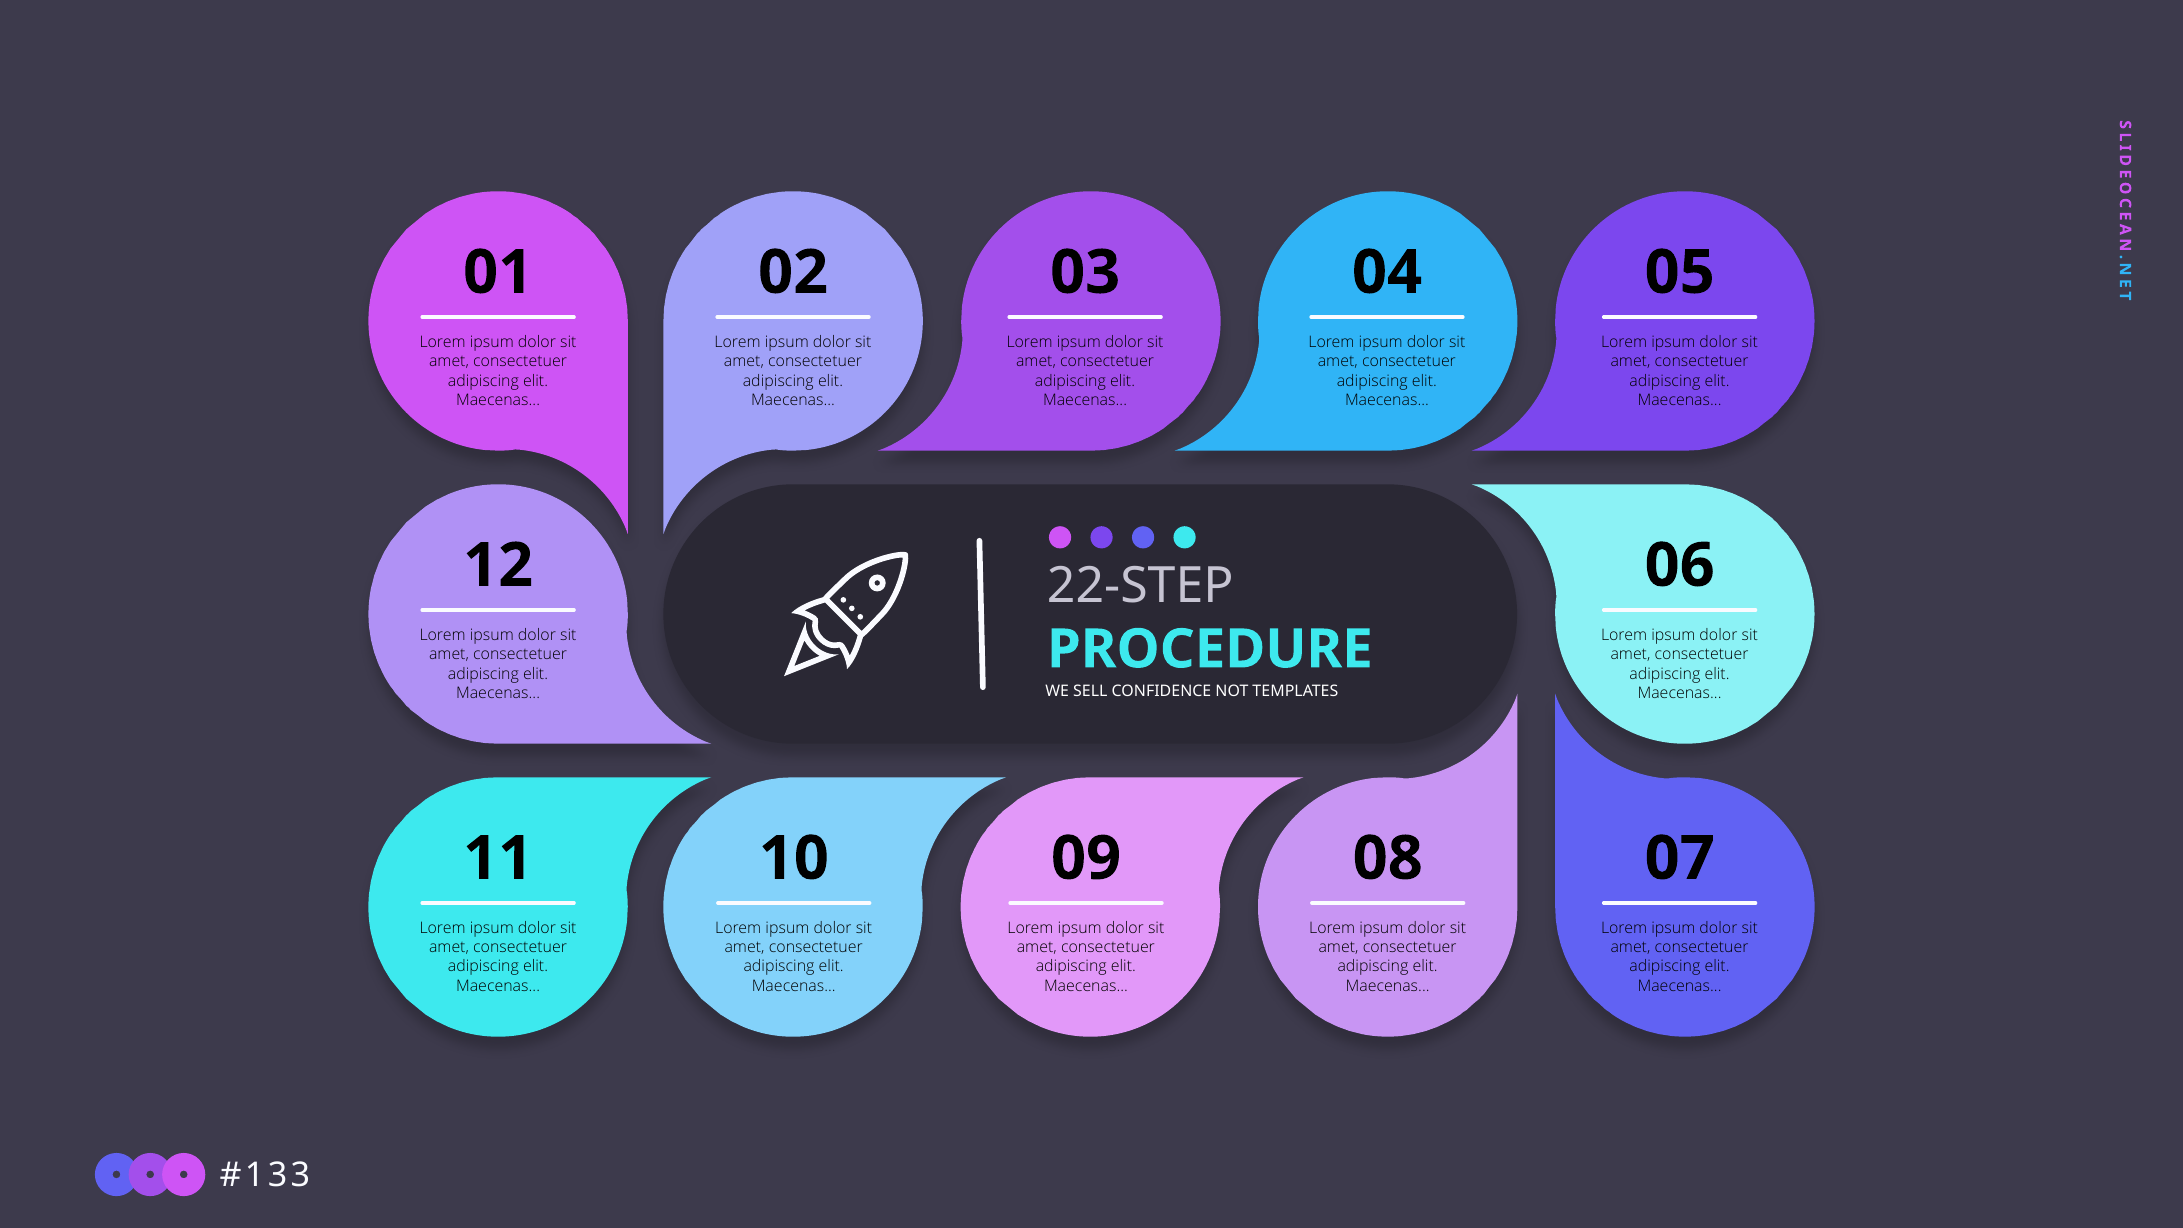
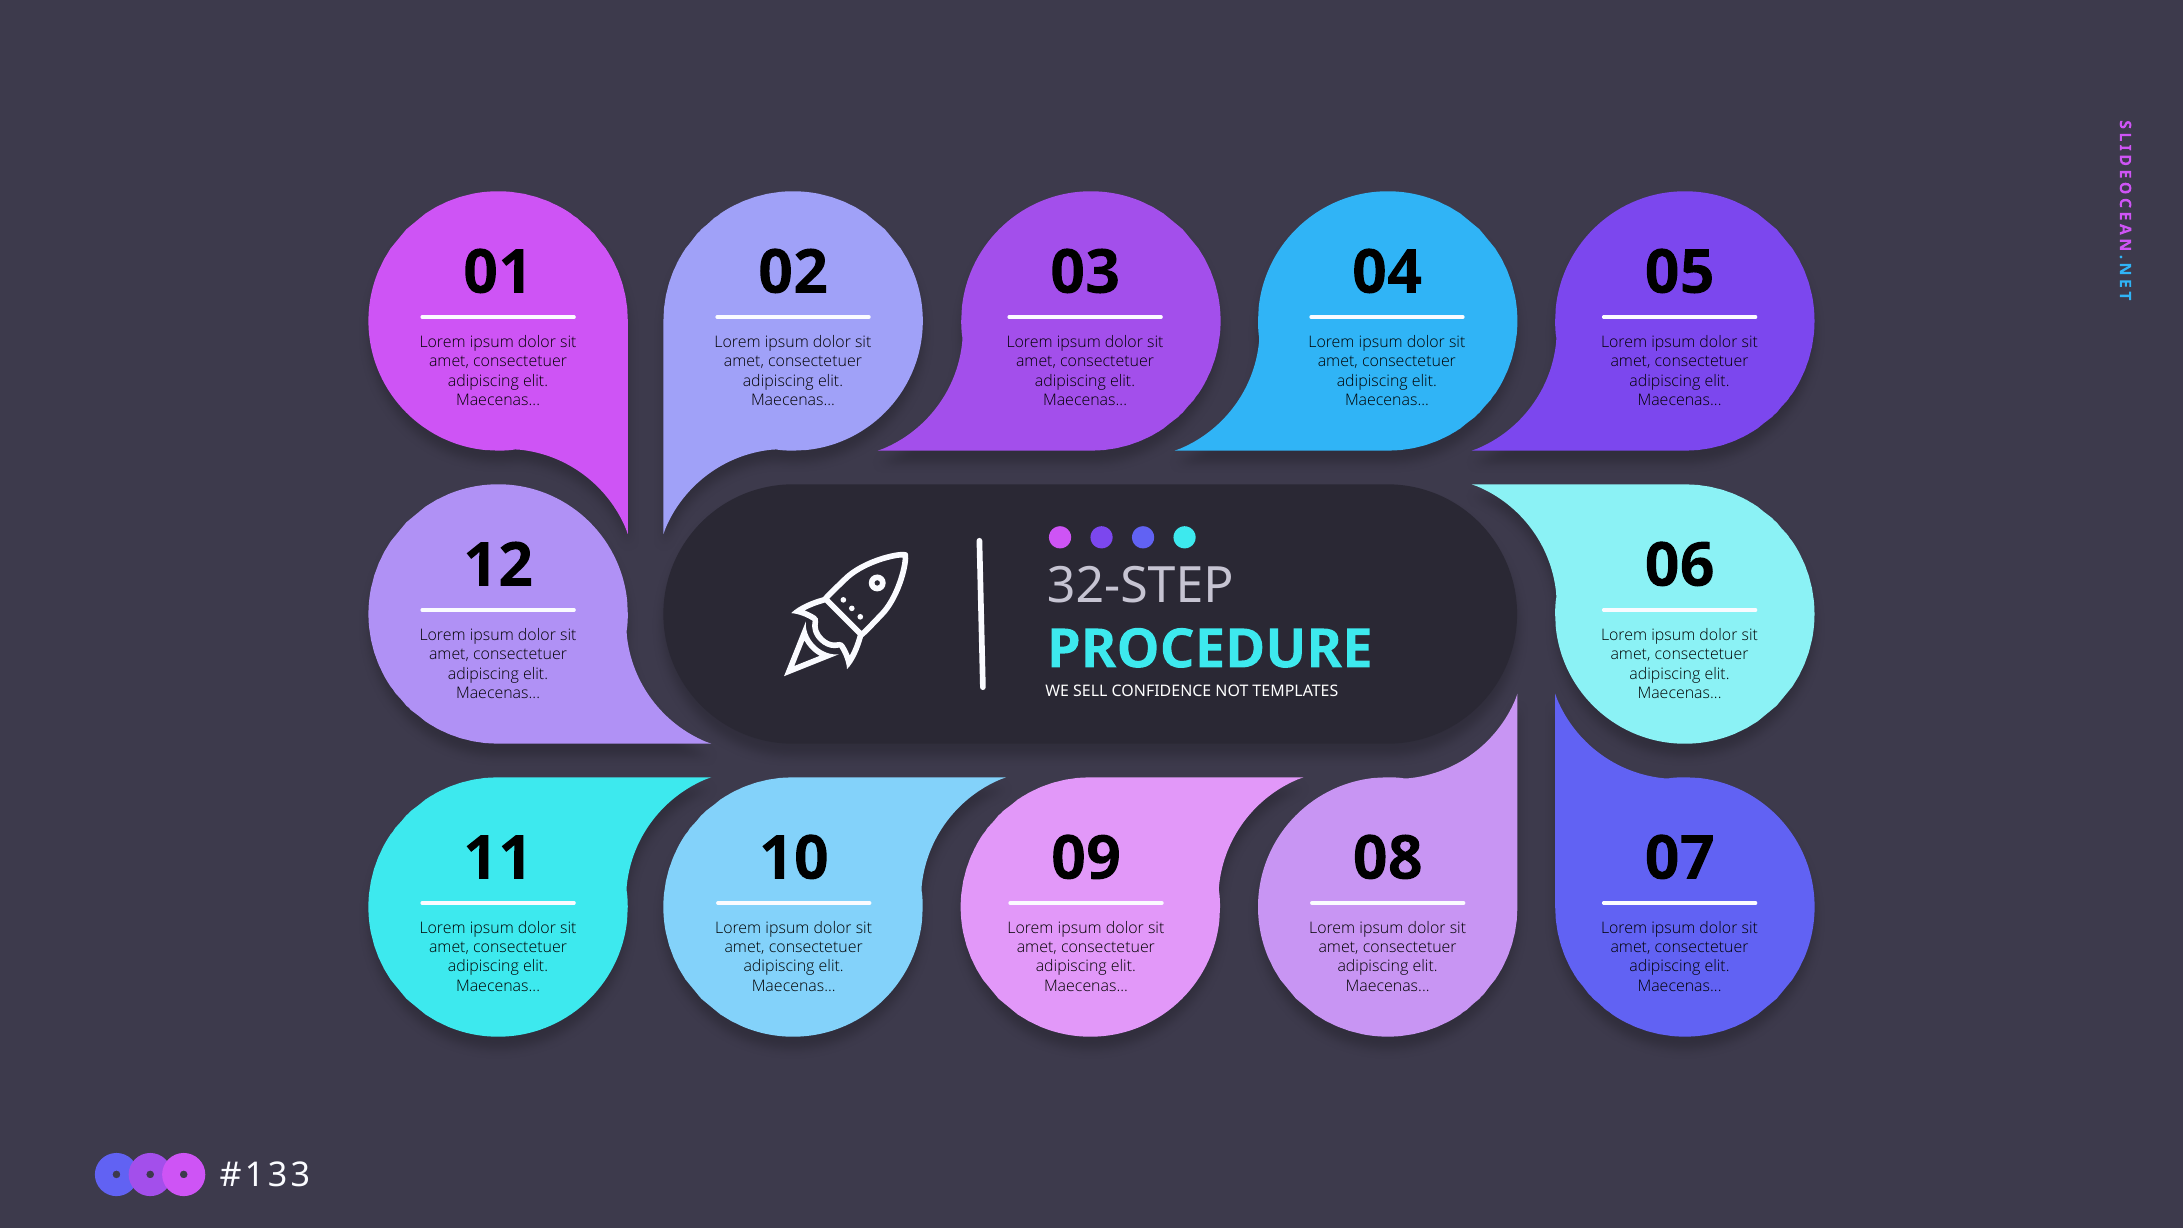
22-STEP: 22-STEP -> 32-STEP (1140, 586)
